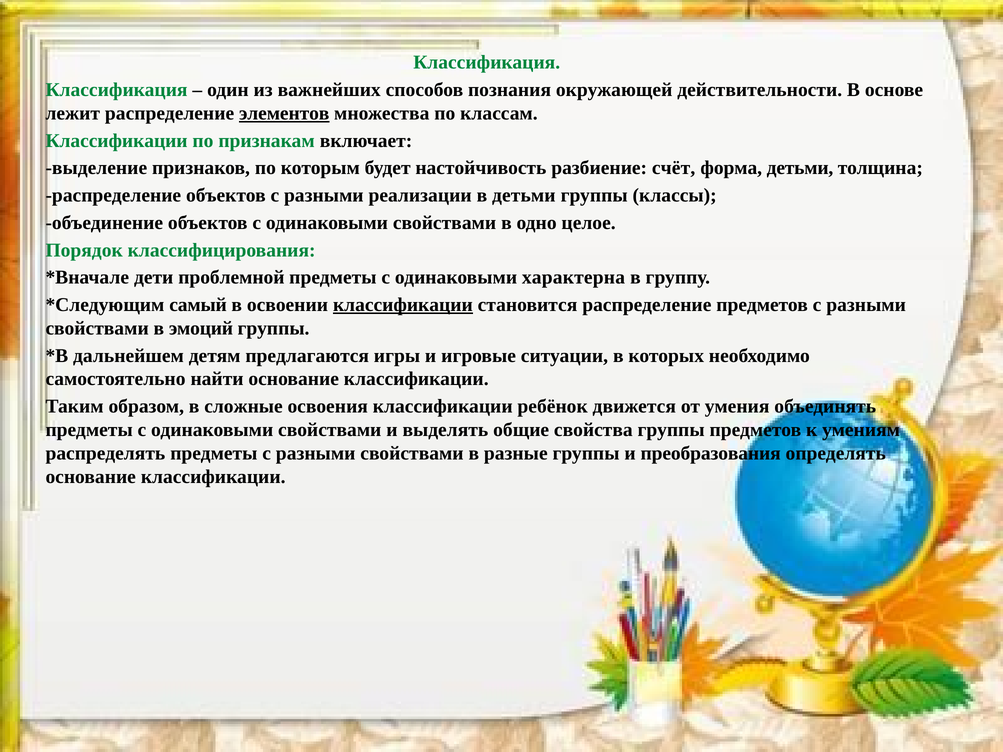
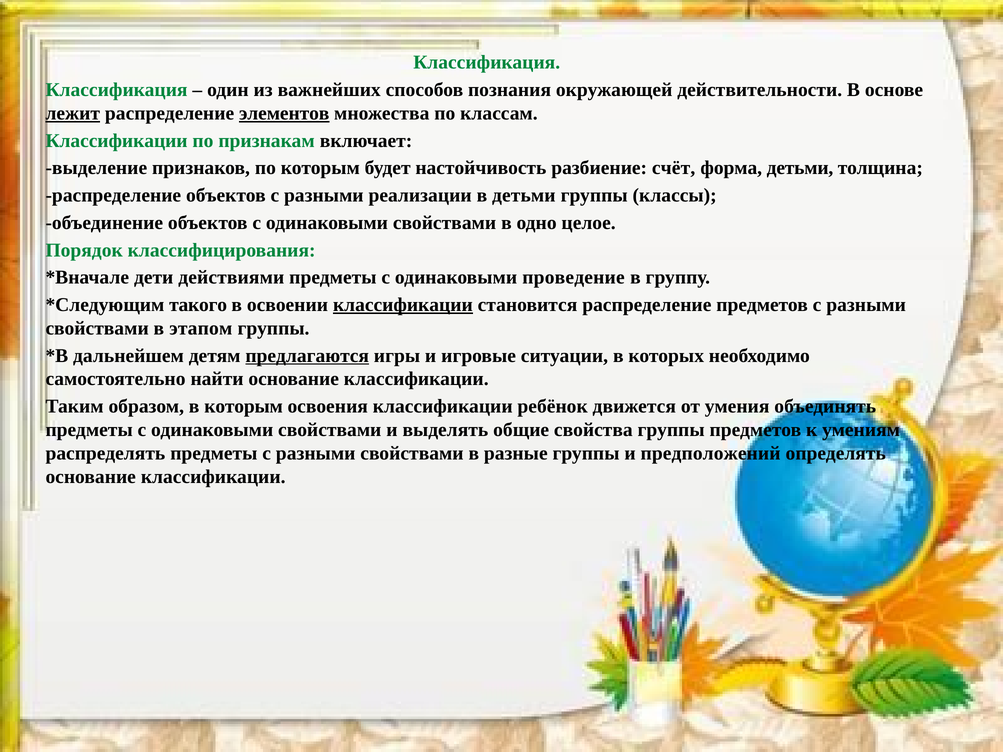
лежит underline: none -> present (73, 113)
проблемной: проблемной -> действиями (231, 278)
характерна: характерна -> проведение (573, 278)
самый: самый -> такого (198, 305)
эмоций: эмоций -> этапом (201, 328)
предлагаются underline: none -> present (307, 356)
в сложные: сложные -> которым (244, 407)
преобразования: преобразования -> предположений (711, 453)
